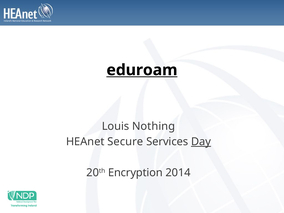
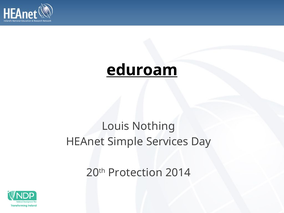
Secure: Secure -> Simple (125, 142)
Day underline: present -> none (201, 142)
Encryption: Encryption -> Protection (135, 173)
